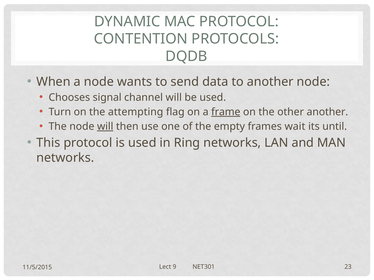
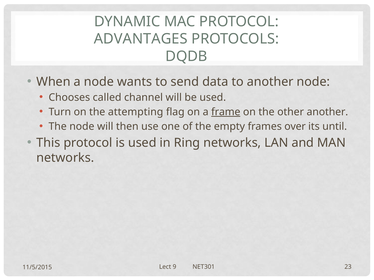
CONTENTION: CONTENTION -> ADVANTAGES (141, 39)
signal: signal -> called (107, 98)
will underline: present -> none (105, 127)
wait: wait -> over (295, 127)
